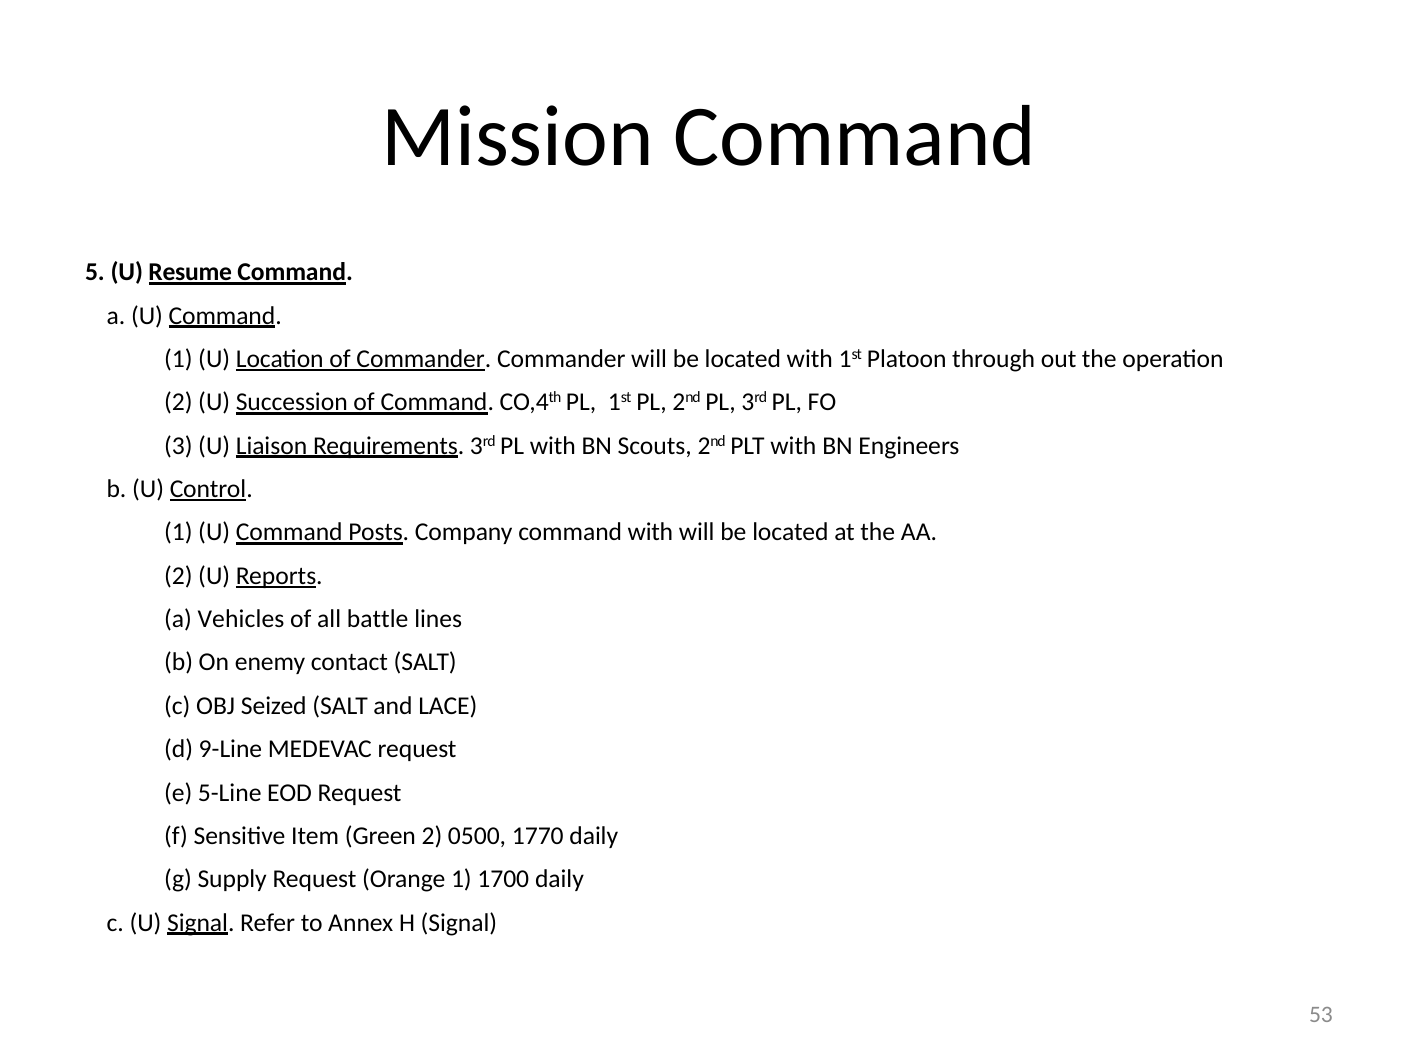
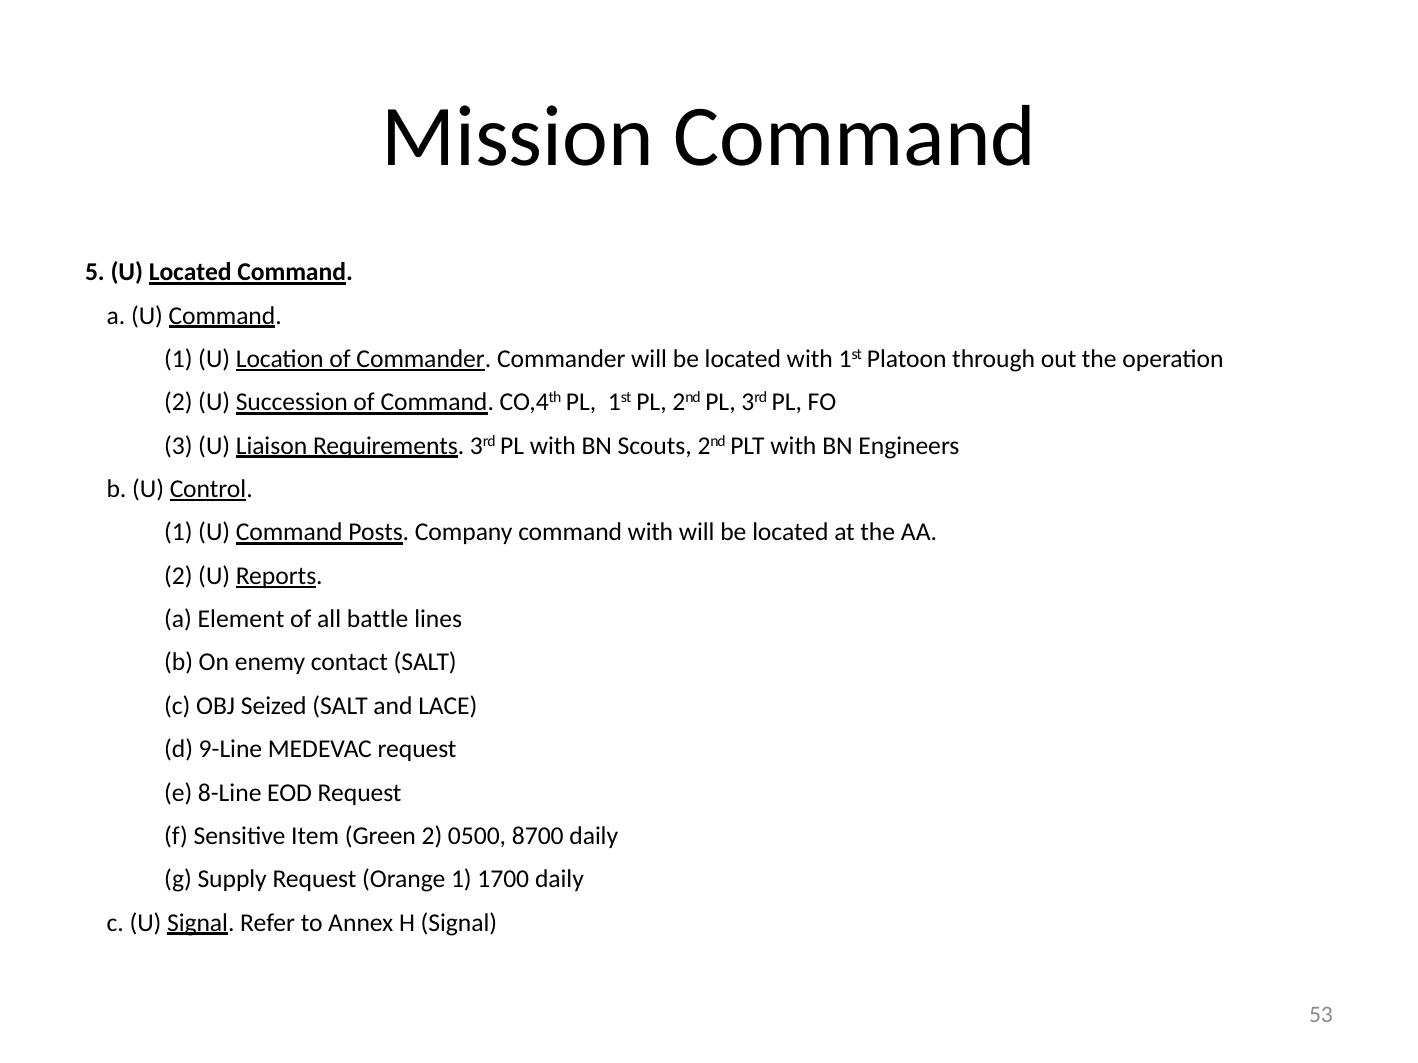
U Resume: Resume -> Located (190, 272)
Vehicles: Vehicles -> Element (241, 619)
5-Line: 5-Line -> 8-Line (230, 793)
1770: 1770 -> 8700 (538, 836)
